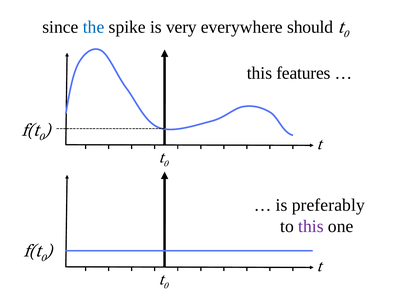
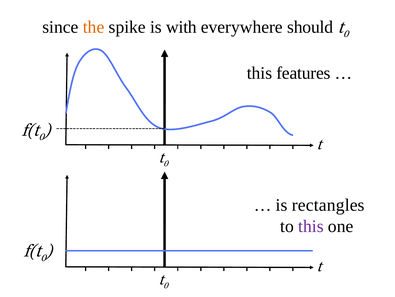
the colour: blue -> orange (94, 27)
very: very -> with (181, 27)
preferably: preferably -> rectangles (328, 205)
